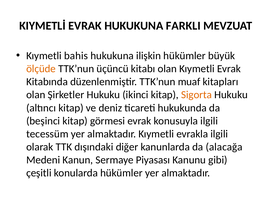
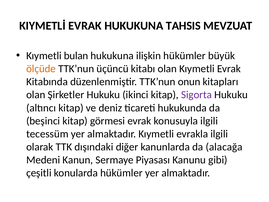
FARKLI: FARKLI -> TAHSIS (183, 26)
bahis: bahis -> bulan (76, 56)
muaf: muaf -> onun (189, 82)
Sigorta colour: orange -> purple (196, 95)
